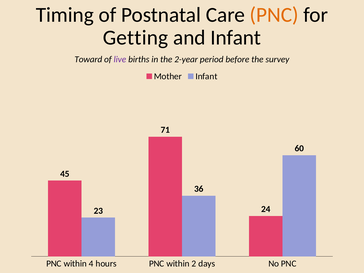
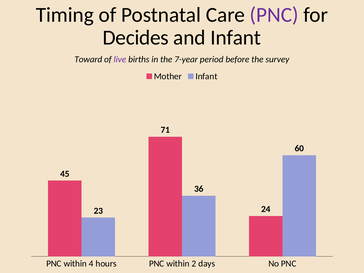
PNC colour: orange -> purple (274, 15)
Getting: Getting -> Decides (136, 38)
2-year: 2-year -> 7-year (186, 59)
